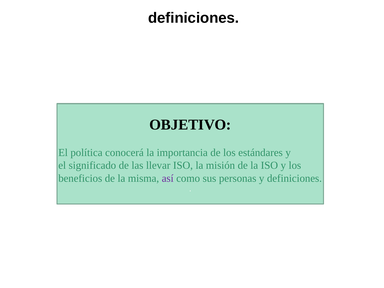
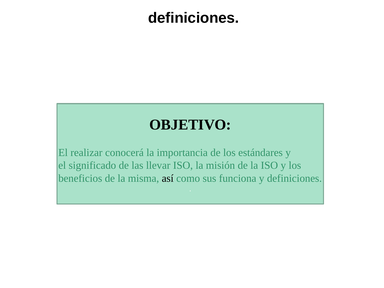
política: política -> realizar (86, 153)
así colour: purple -> black (168, 178)
personas: personas -> funciona (238, 178)
